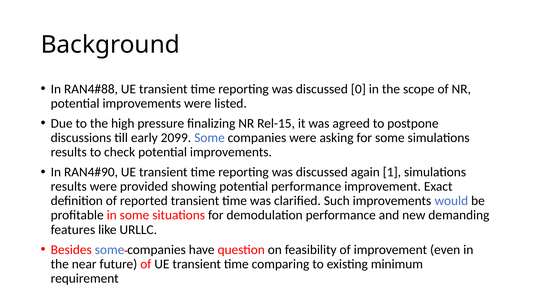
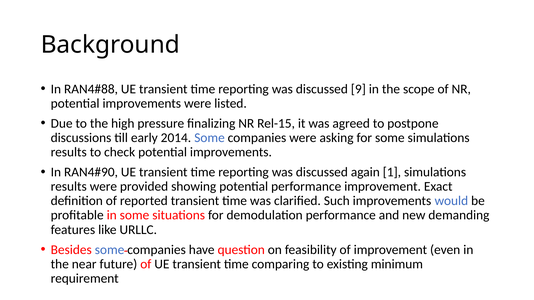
0: 0 -> 9 (358, 89)
2099: 2099 -> 2014 (176, 138)
